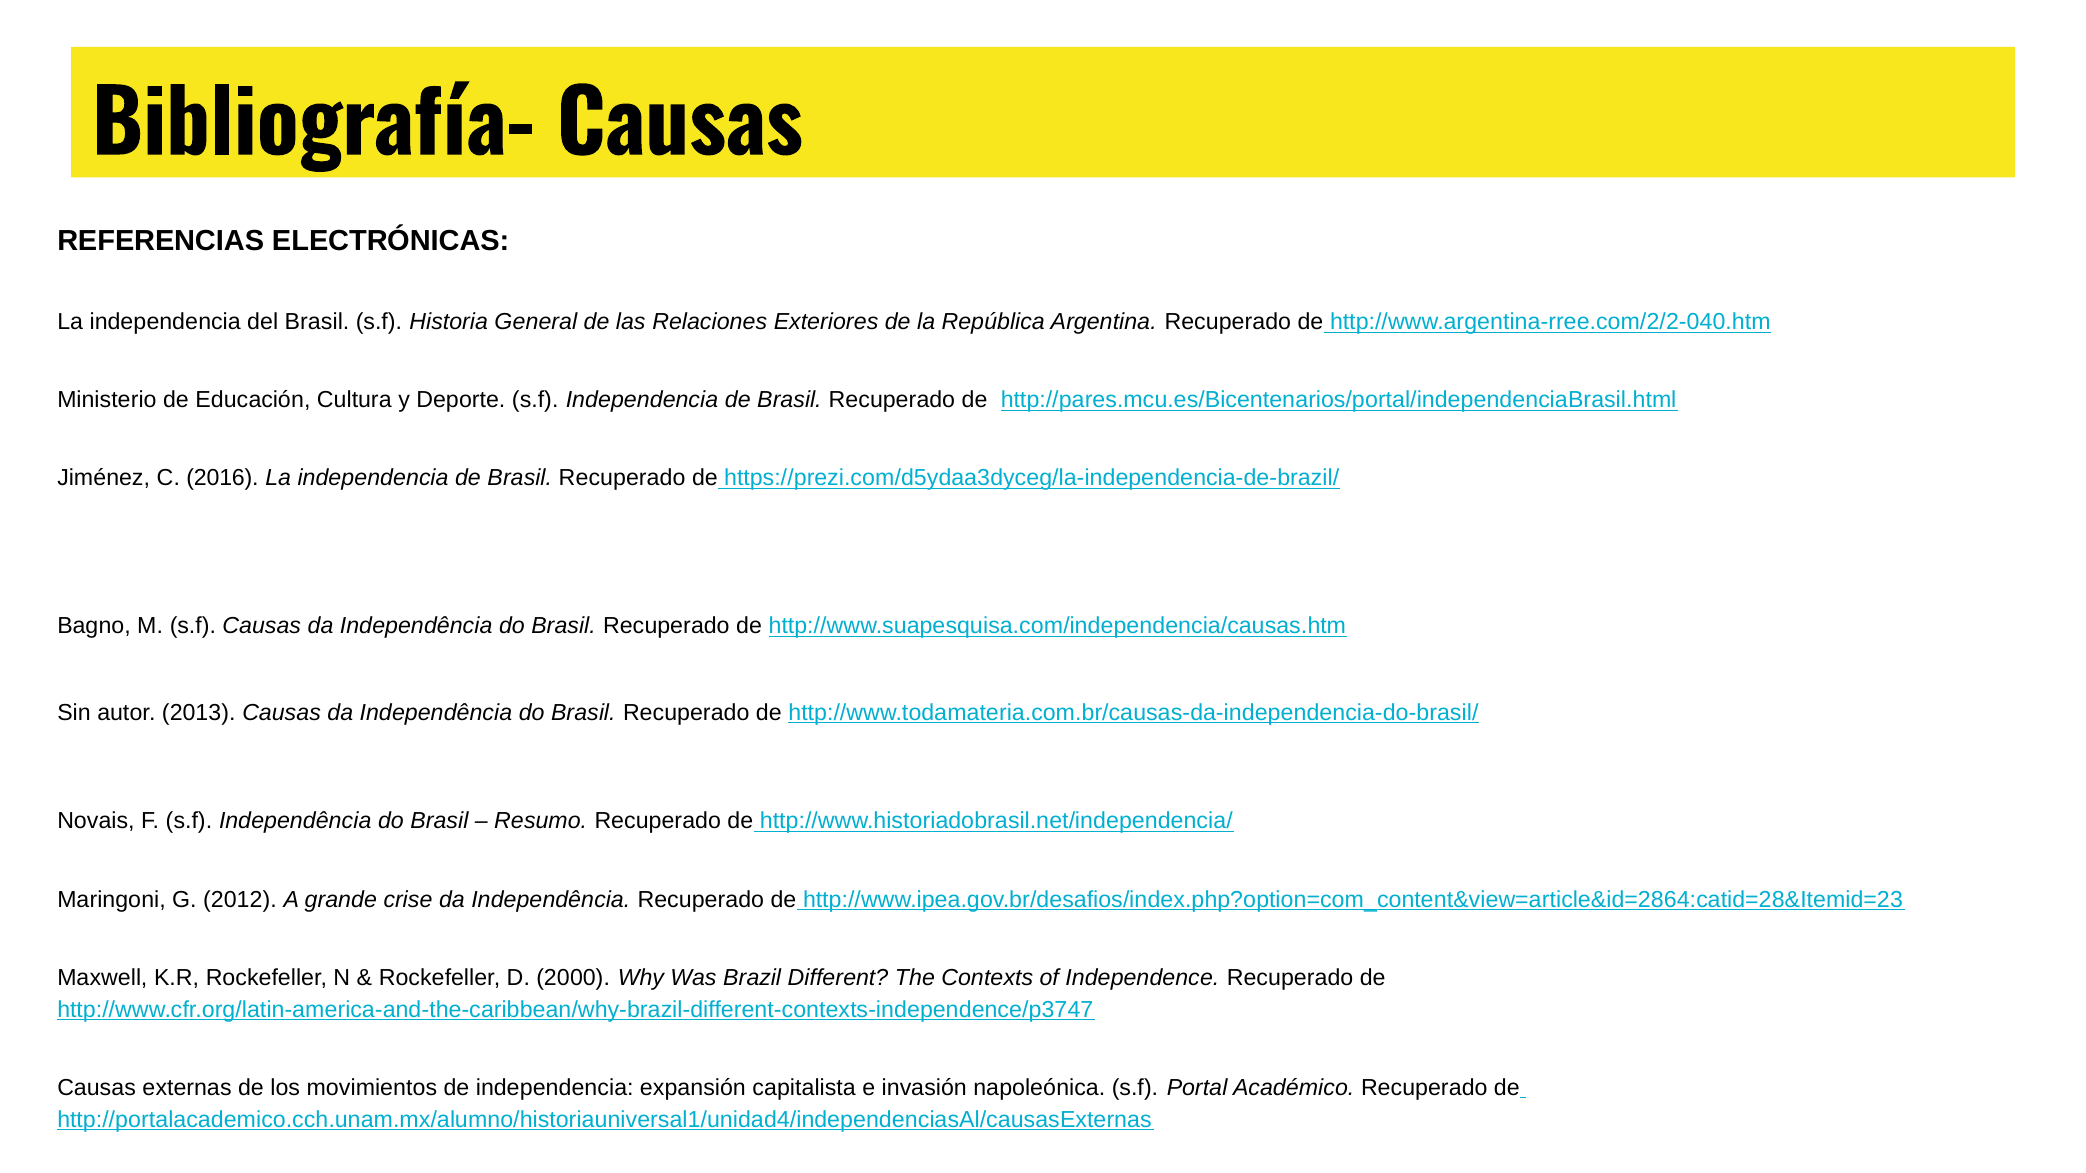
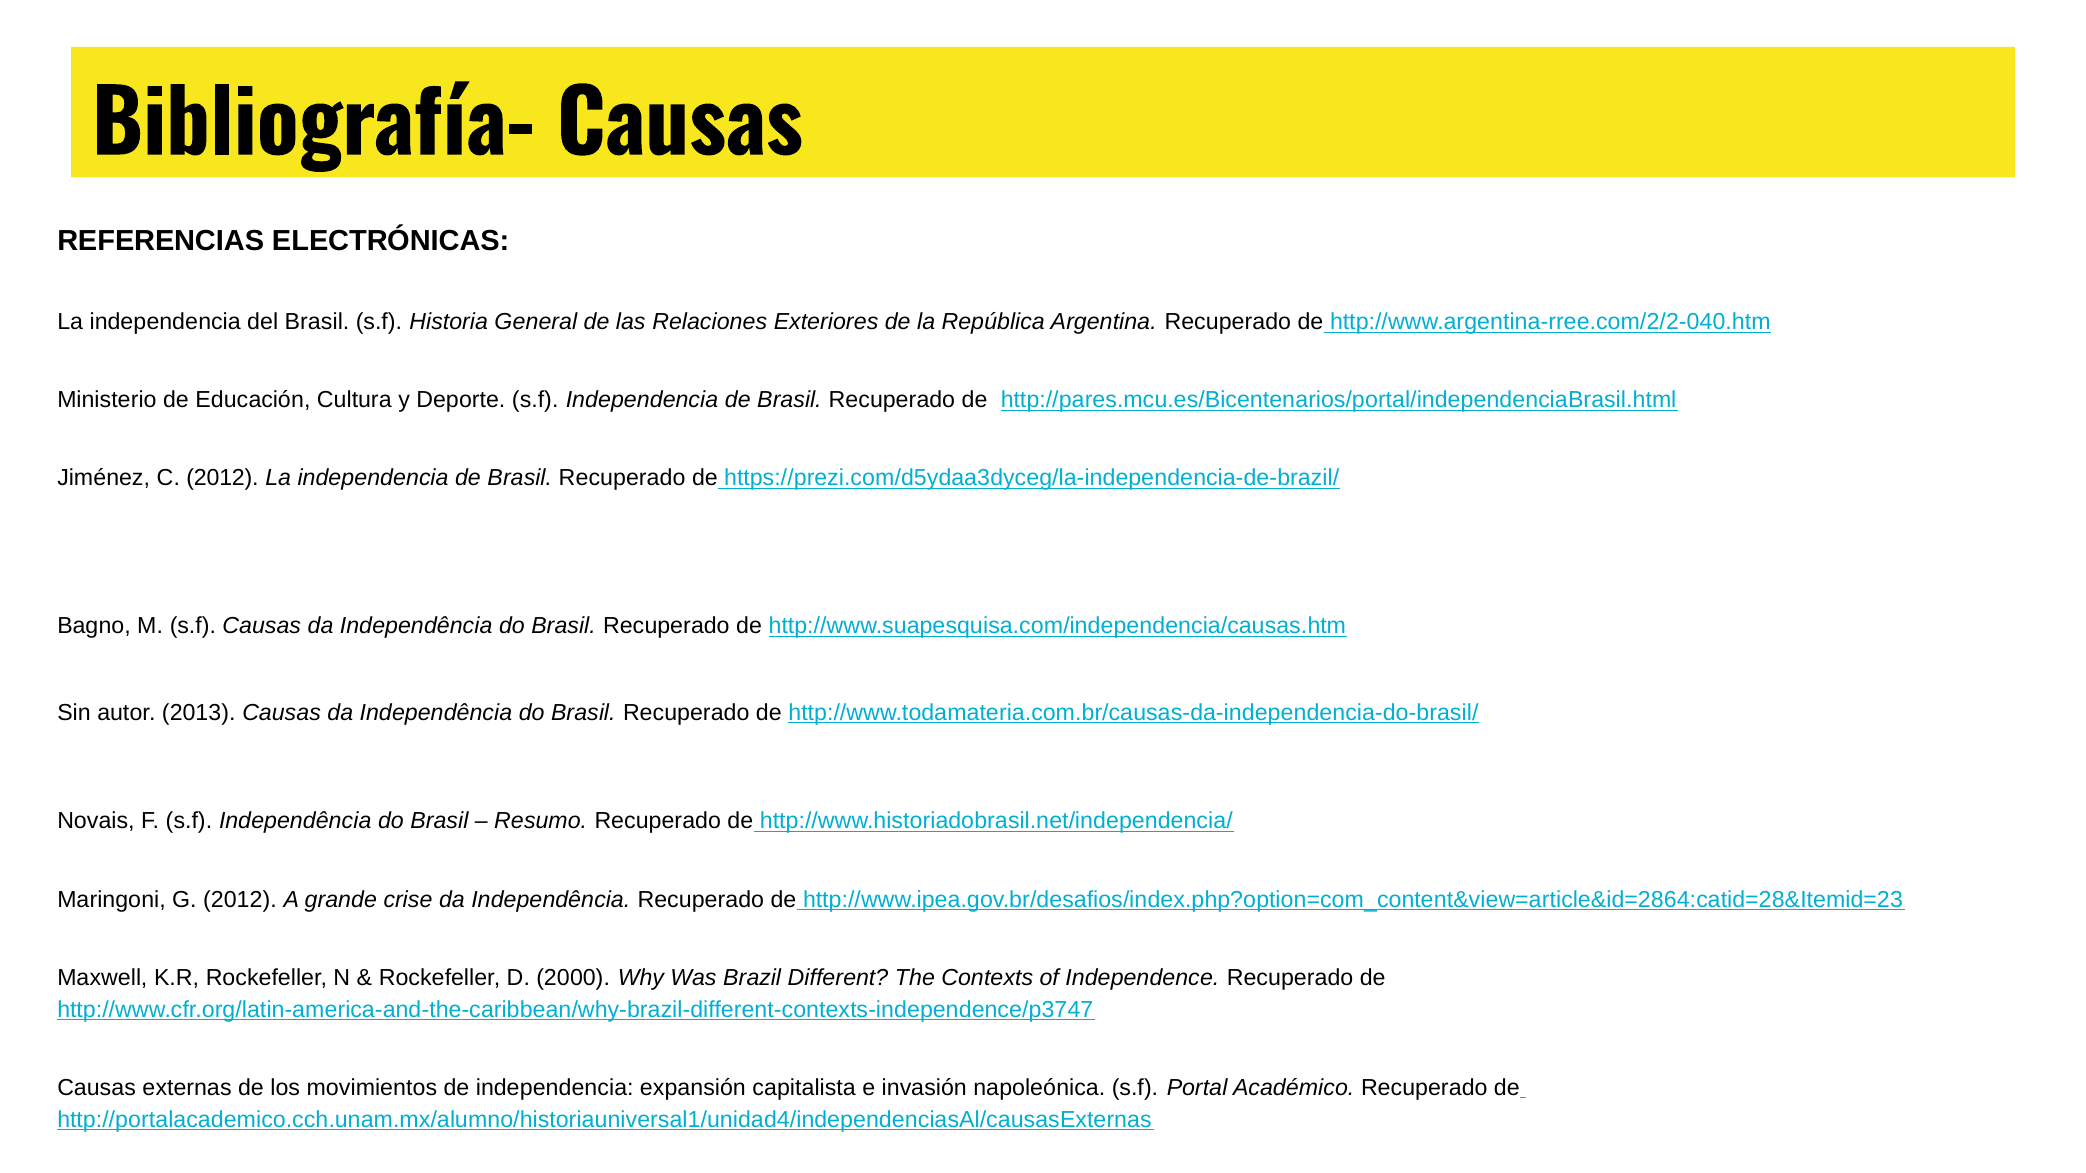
C 2016: 2016 -> 2012 (223, 478)
